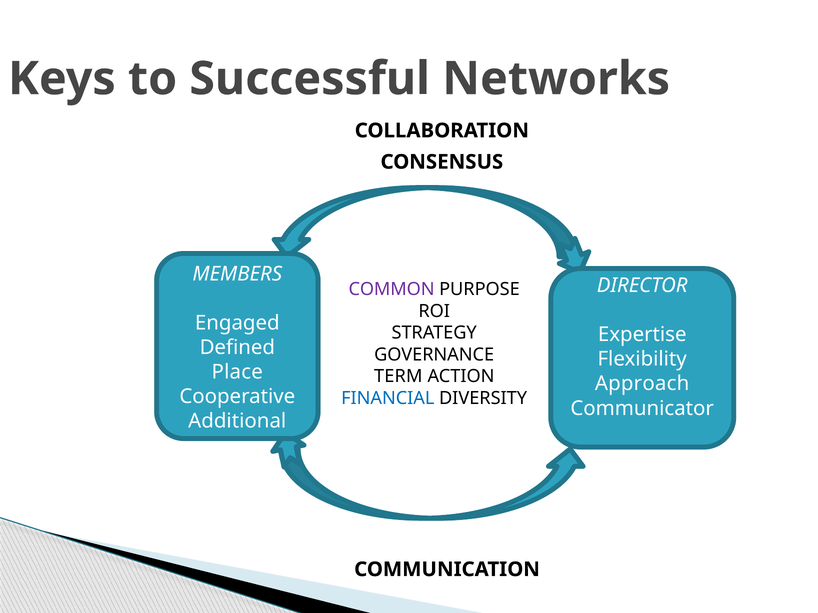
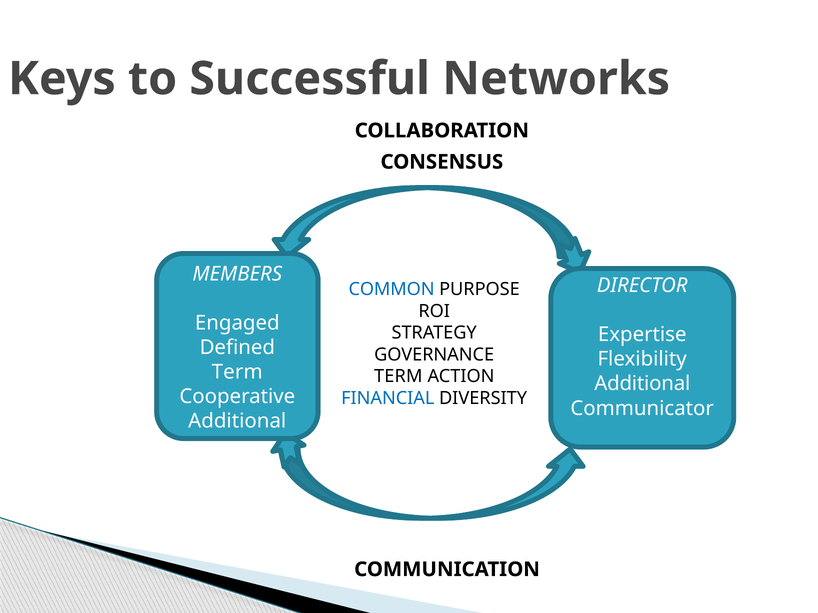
COMMON colour: purple -> blue (392, 290)
Place: Place -> Term (237, 372)
Approach: Approach -> Additional (642, 384)
